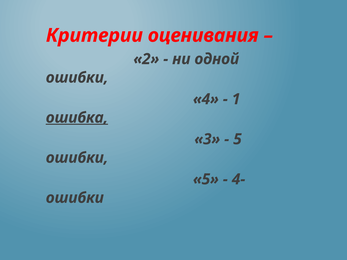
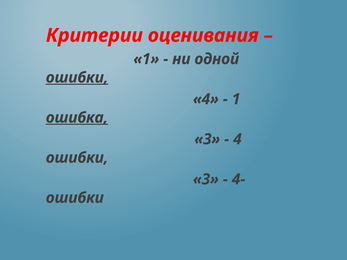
2: 2 -> 1 (146, 59)
ошибки underline: none -> present (77, 78)
5: 5 -> 4 (237, 139)
5: 5 -> 3 (206, 179)
